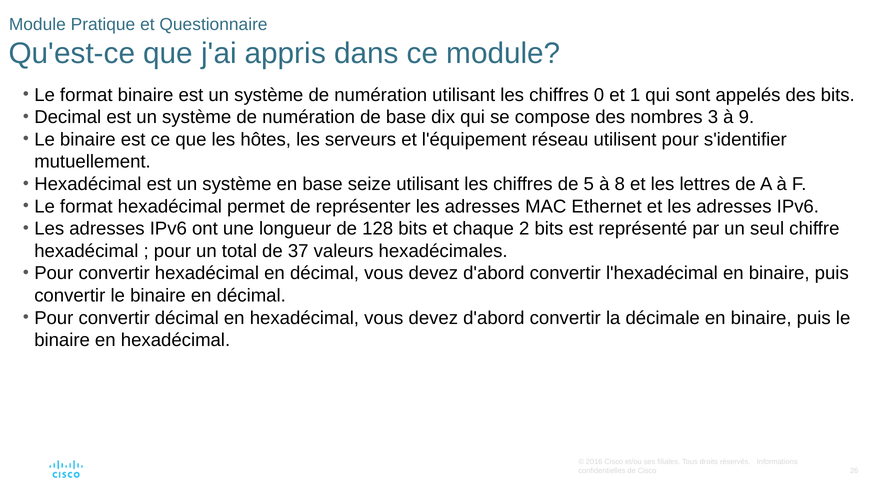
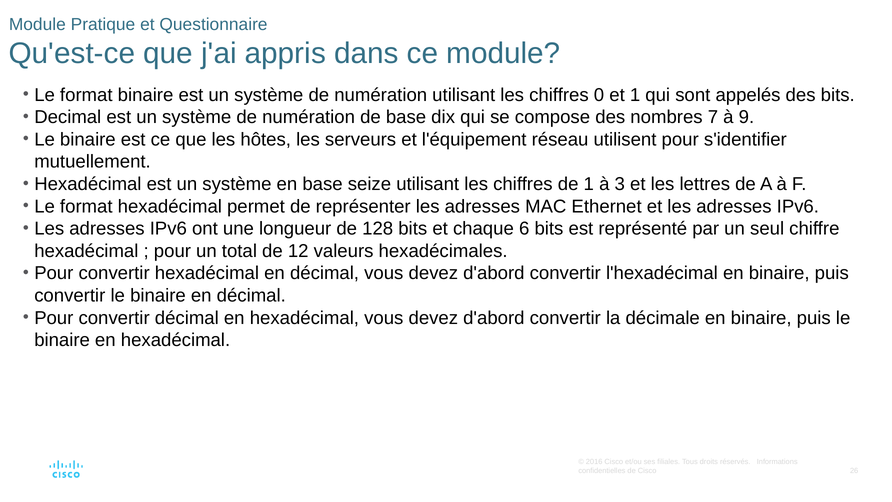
3: 3 -> 7 (713, 117)
de 5: 5 -> 1 (589, 184)
8: 8 -> 3 (620, 184)
2: 2 -> 6 (524, 229)
37: 37 -> 12 (298, 251)
